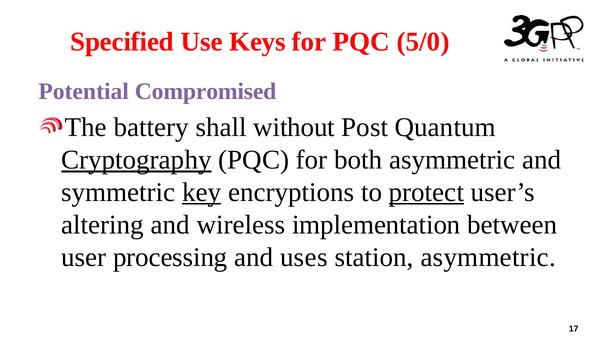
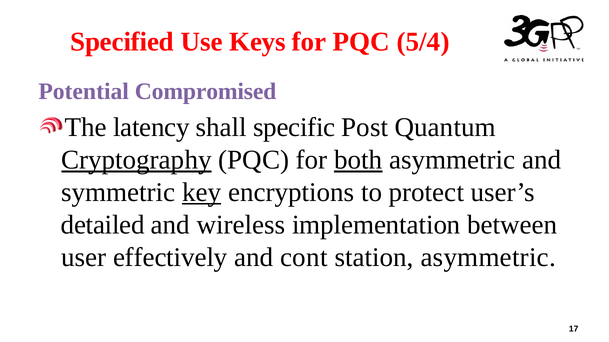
5/0: 5/0 -> 5/4 (423, 42)
battery: battery -> latency (151, 128)
without: without -> specific (294, 128)
both underline: none -> present (358, 160)
protect underline: present -> none (426, 193)
altering: altering -> detailed (103, 225)
processing: processing -> effectively (170, 258)
uses: uses -> cont (304, 258)
